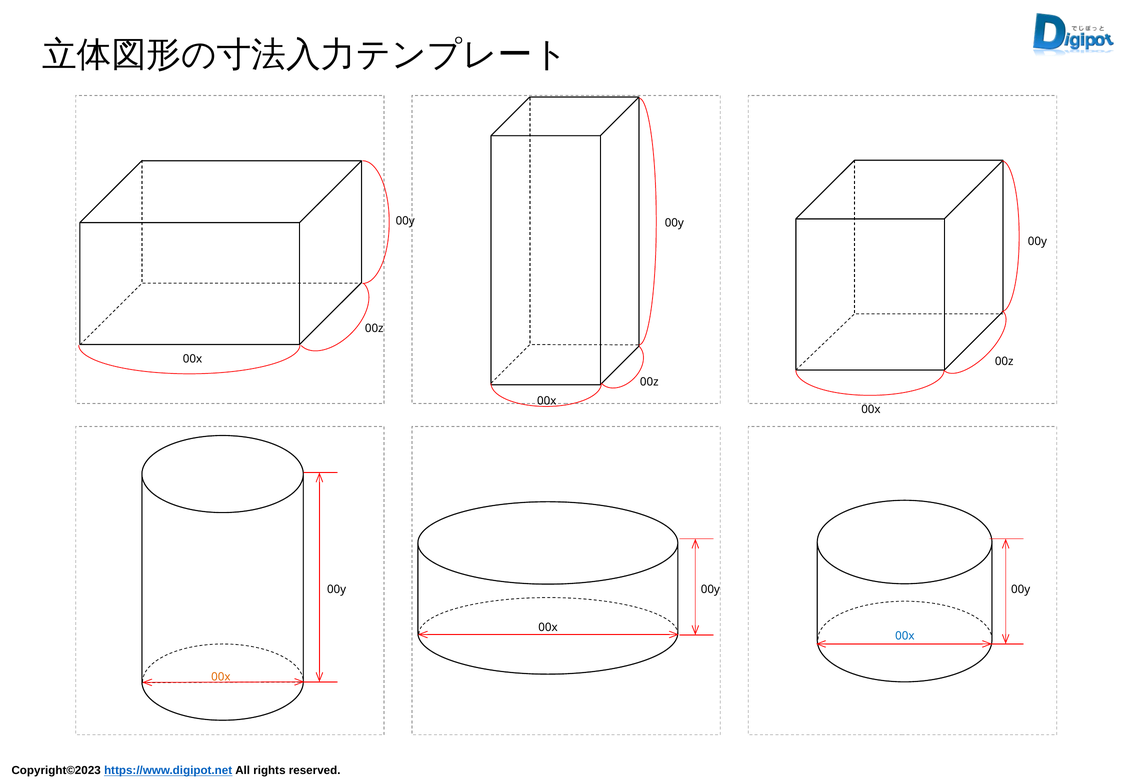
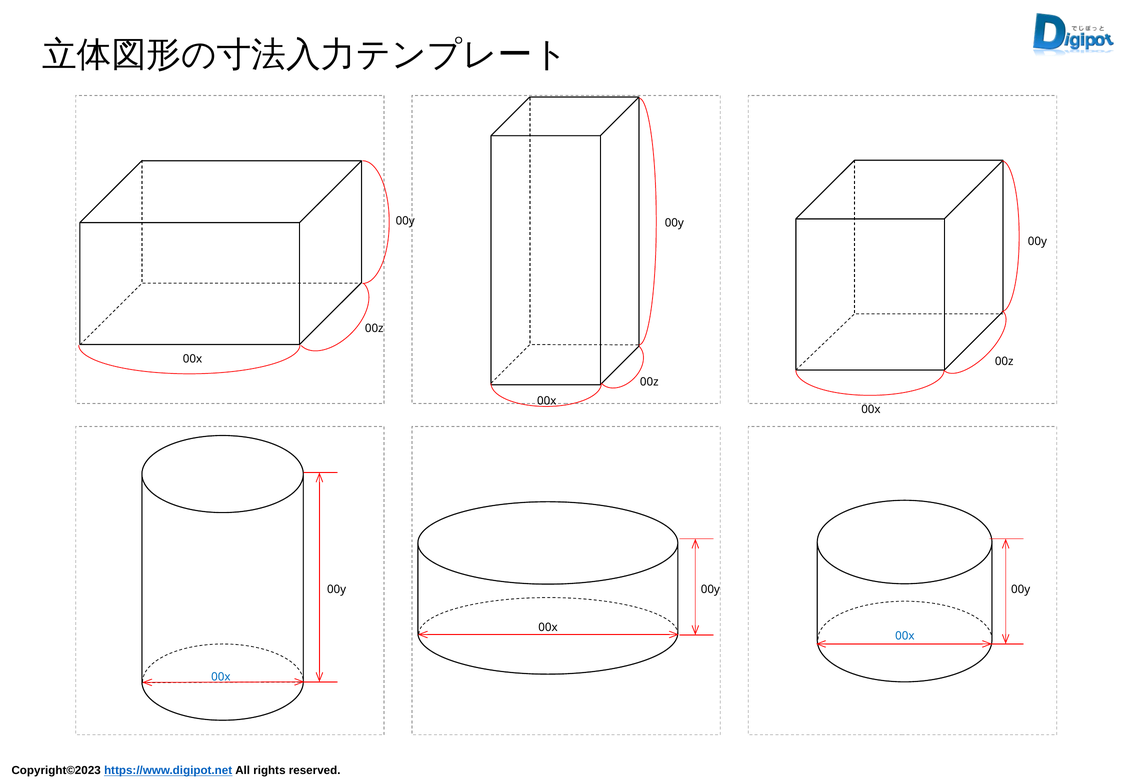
00x colour: orange -> blue (221, 677)
